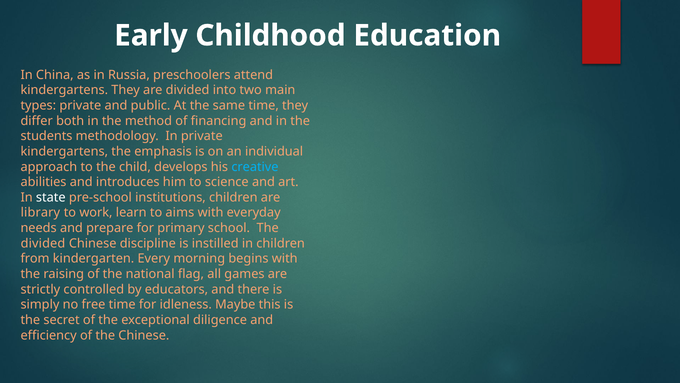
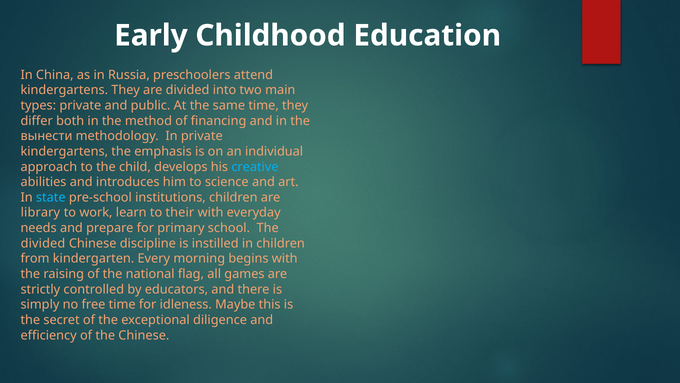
students: students -> вынести (46, 136)
state colour: white -> light blue (51, 197)
aims: aims -> their (180, 212)
